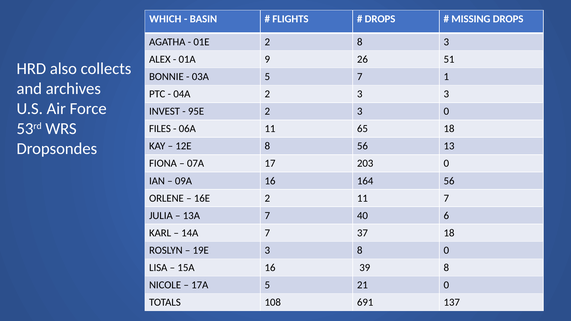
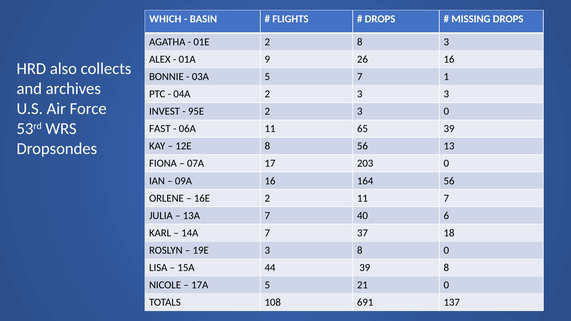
26 51: 51 -> 16 (449, 59)
FILES: FILES -> FAST (160, 129)
65 18: 18 -> 39 (449, 129)
15A 16: 16 -> 44 (270, 268)
